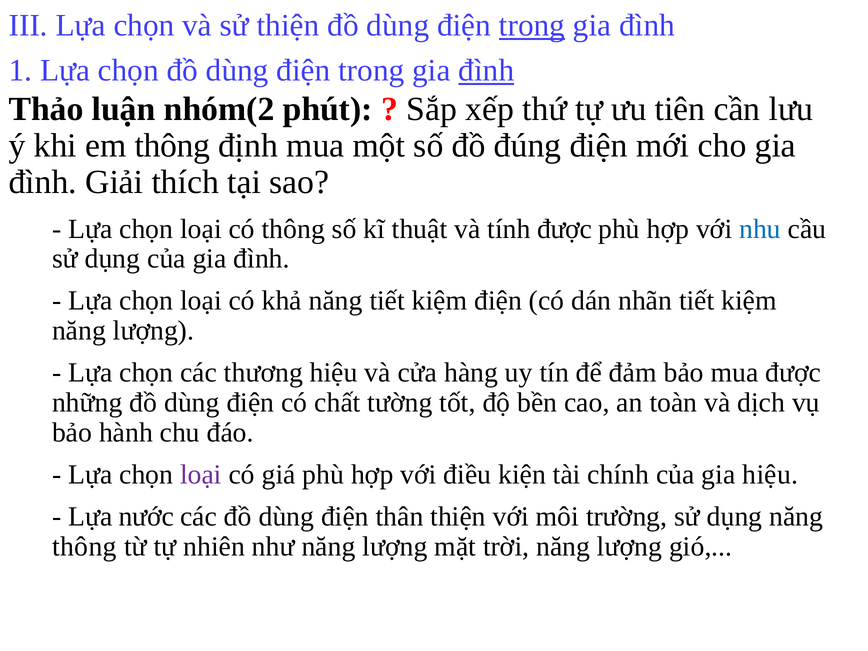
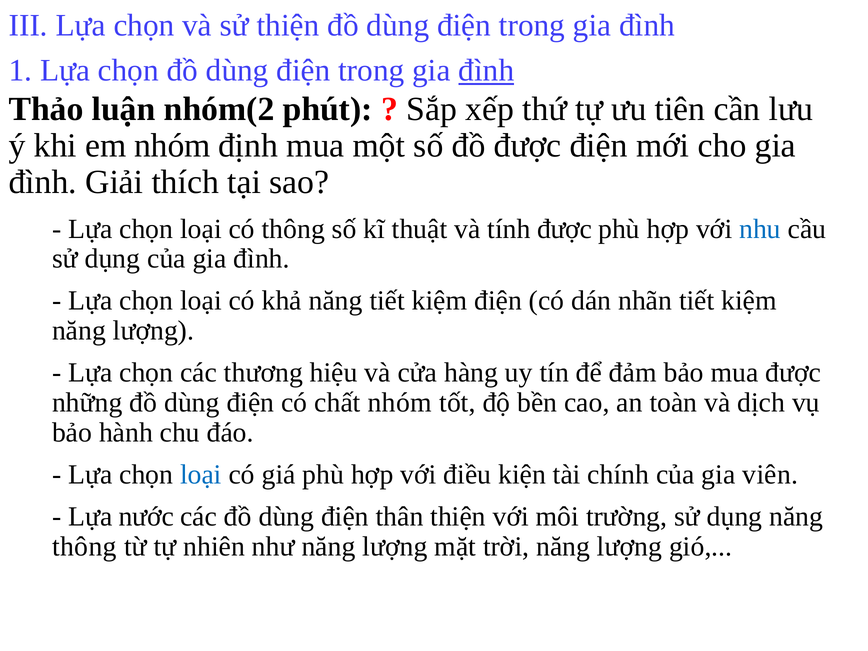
trong underline: present -> none (532, 25)
em thông: thông -> nhóm (172, 146)
đồ đúng: đúng -> được (528, 146)
chất tường: tường -> nhóm (400, 403)
loại colour: purple -> blue (201, 475)
gia hiệu: hiệu -> viên (770, 475)
